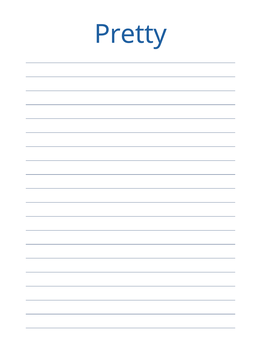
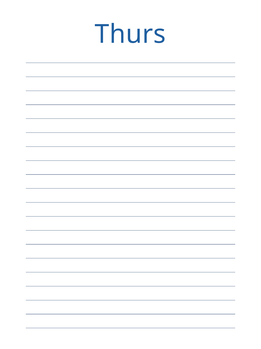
Pretty: Pretty -> Thurs (130, 34)
